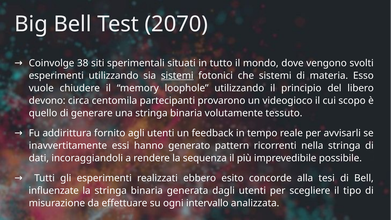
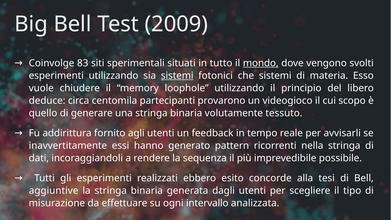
2070: 2070 -> 2009 (176, 24)
38: 38 -> 83 (83, 63)
mondo underline: none -> present (261, 63)
devono: devono -> deduce (47, 101)
influenzate: influenzate -> aggiuntive (54, 191)
